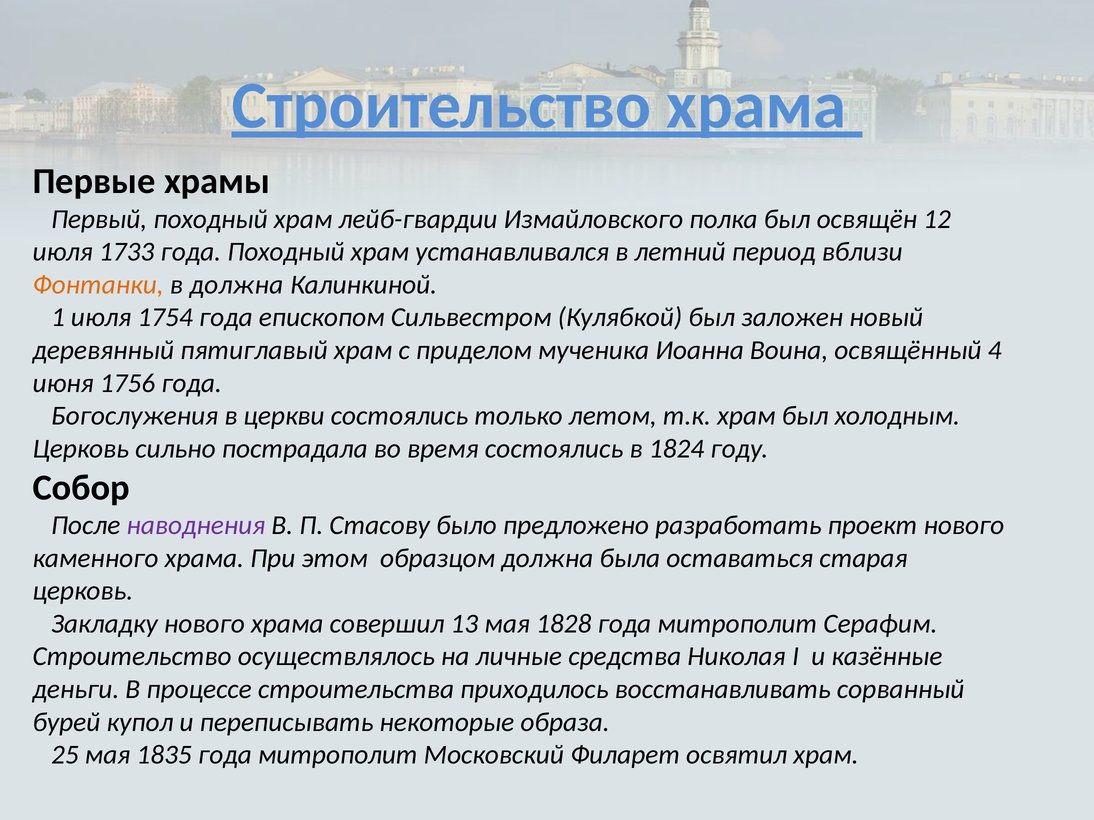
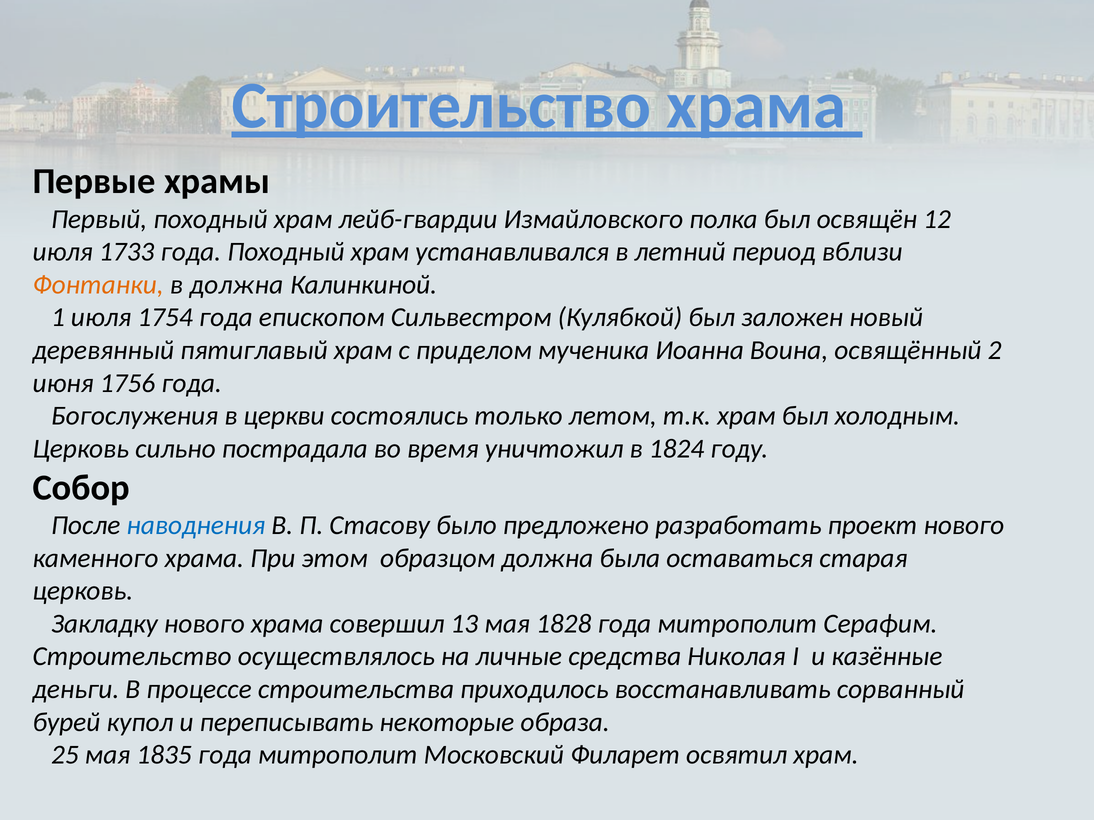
4: 4 -> 2 (995, 350)
время состоялись: состоялись -> уничтожил (554, 449)
наводнения colour: purple -> blue (196, 526)
